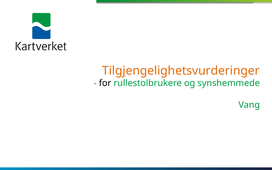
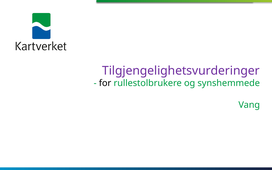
Tilgjengelighetsvurderinger colour: orange -> purple (181, 71)
